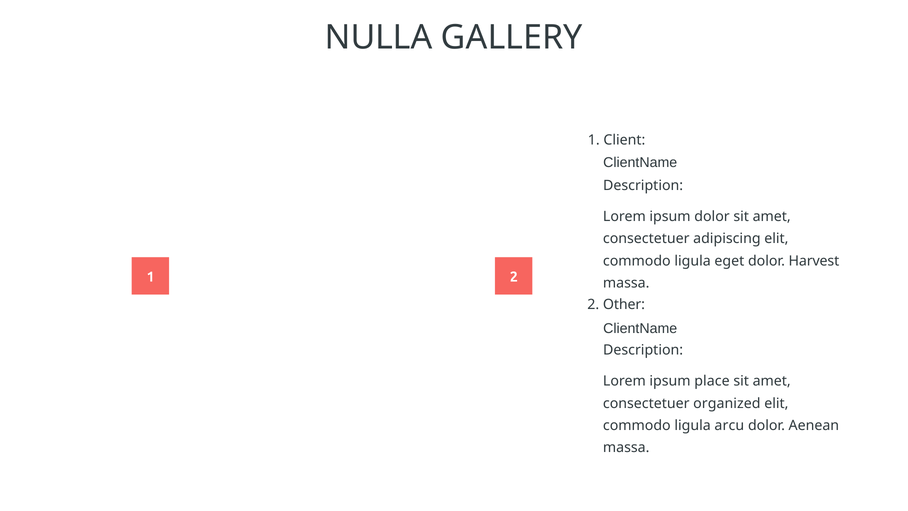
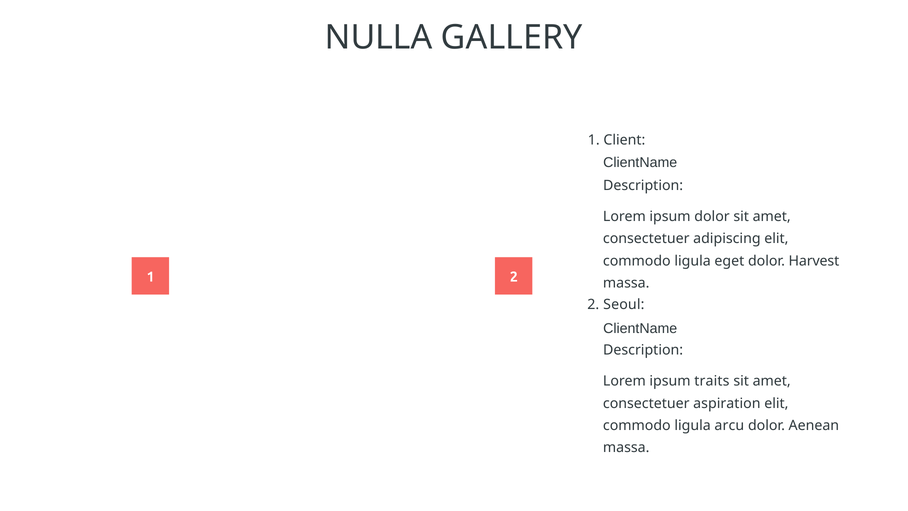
Other: Other -> Seoul (624, 305)
place: place -> traits (712, 381)
organized: organized -> aspiration (727, 403)
